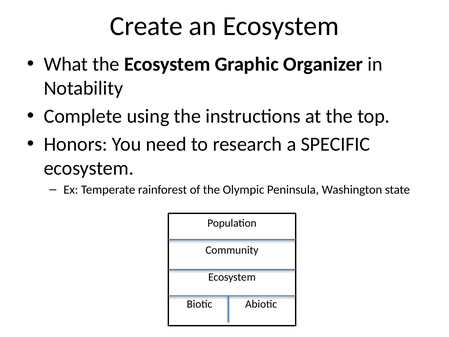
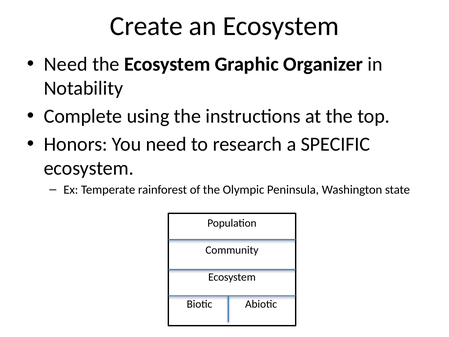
What: What -> Need (66, 64)
